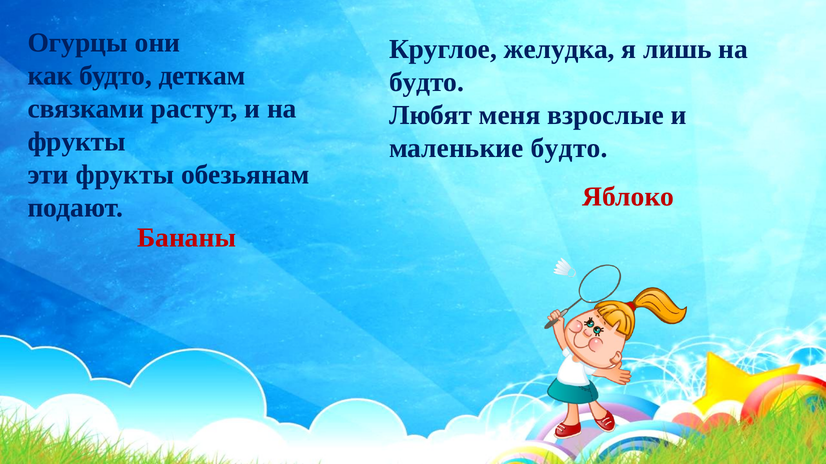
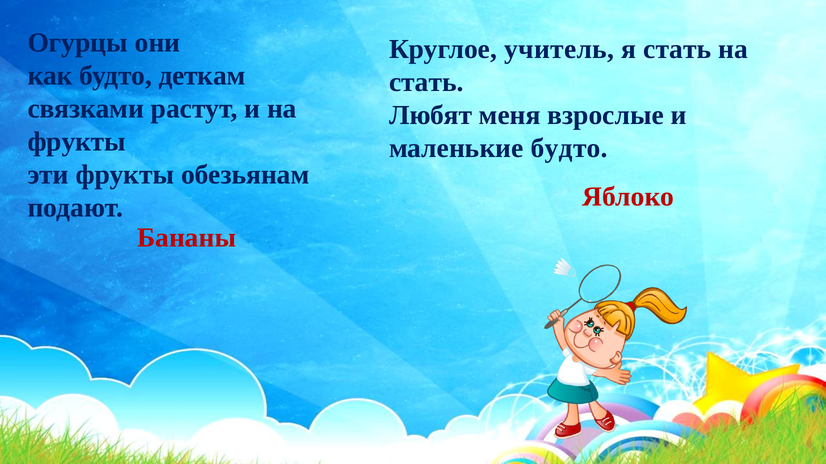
желудка: желудка -> учитель (559, 49)
я лишь: лишь -> стать (677, 49)
будто: будто -> стать (426, 82)
